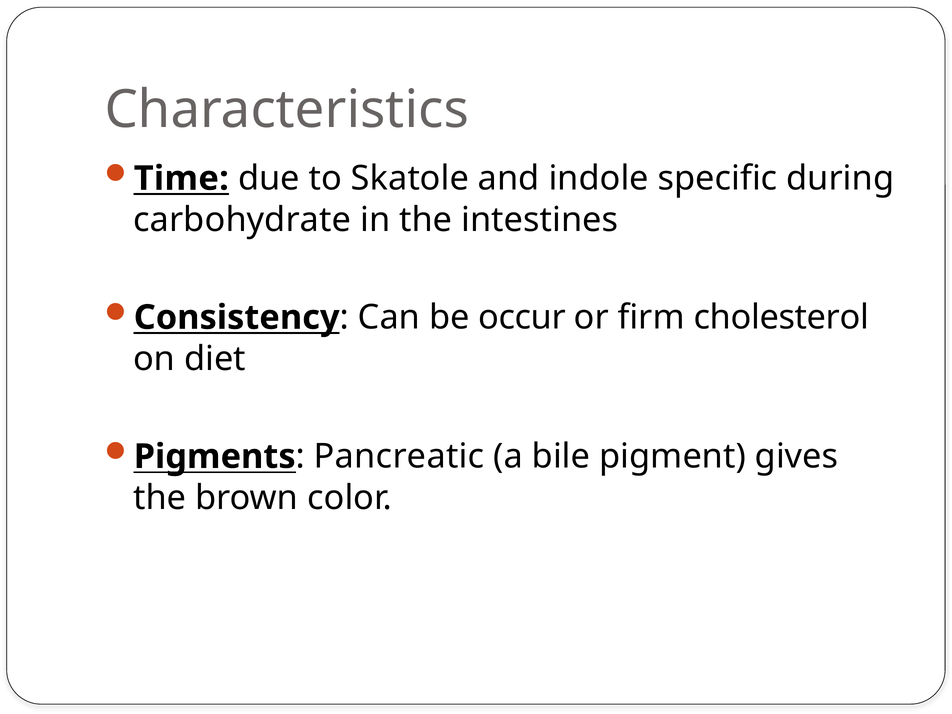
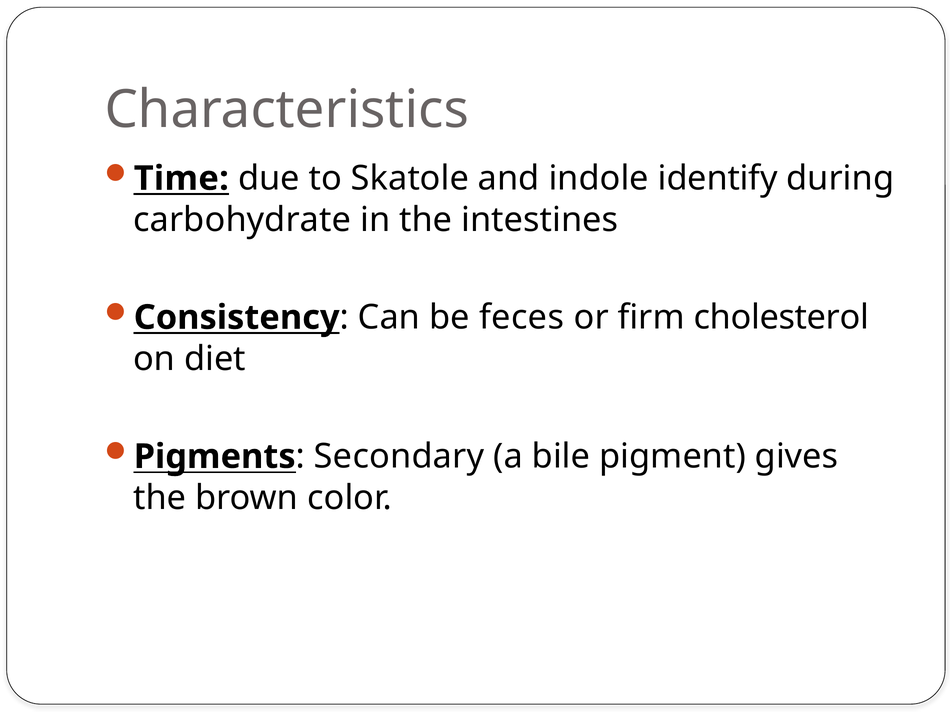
specific: specific -> identify (718, 178)
occur: occur -> feces (522, 318)
Pancreatic: Pancreatic -> Secondary (399, 457)
